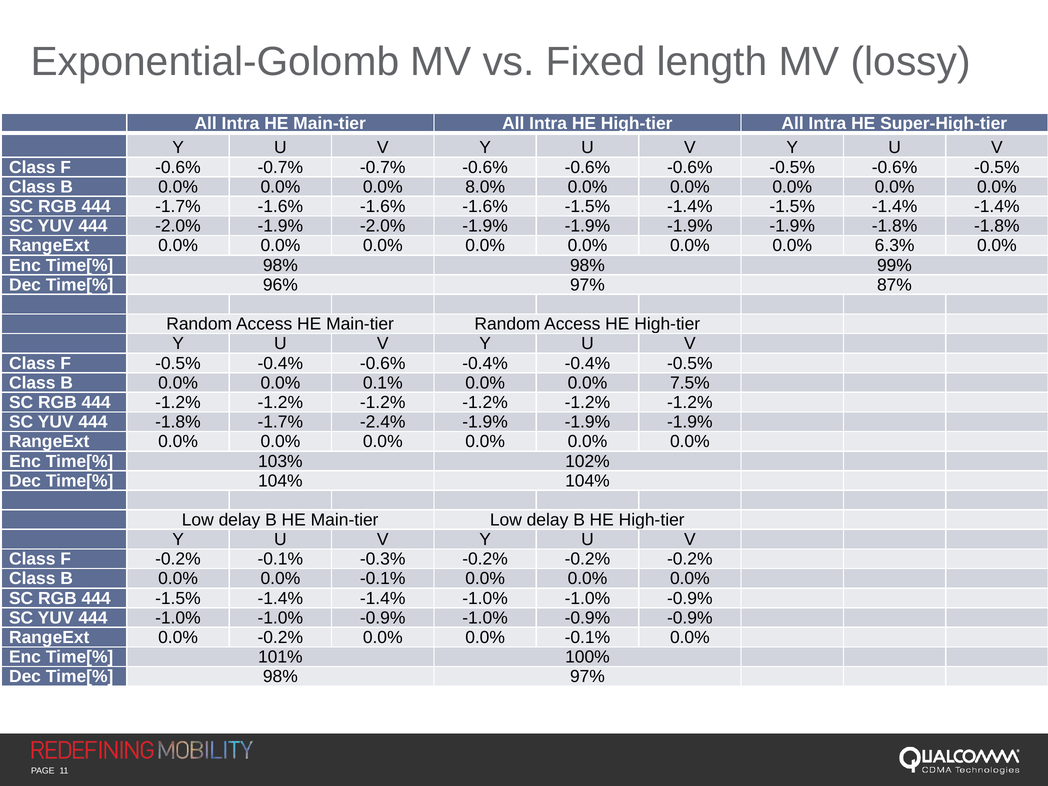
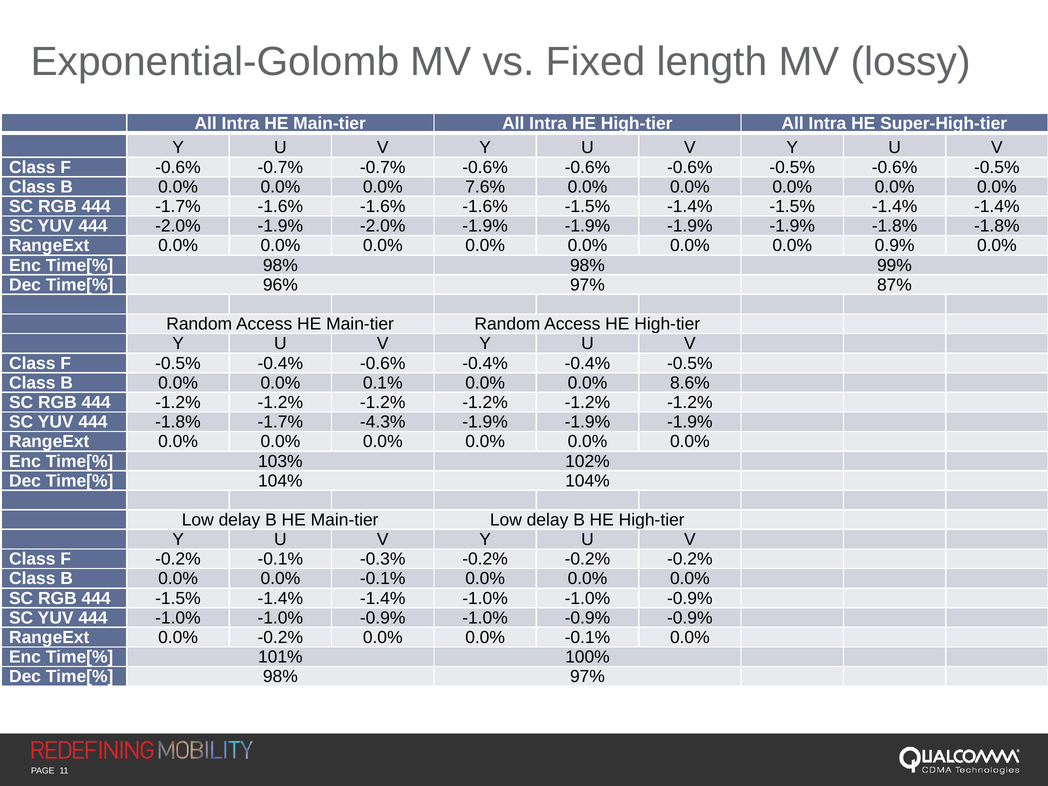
8.0%: 8.0% -> 7.6% (485, 187)
6.3%: 6.3% -> 0.9% (895, 246)
7.5%: 7.5% -> 8.6% (690, 383)
-2.4%: -2.4% -> -4.3% (383, 422)
